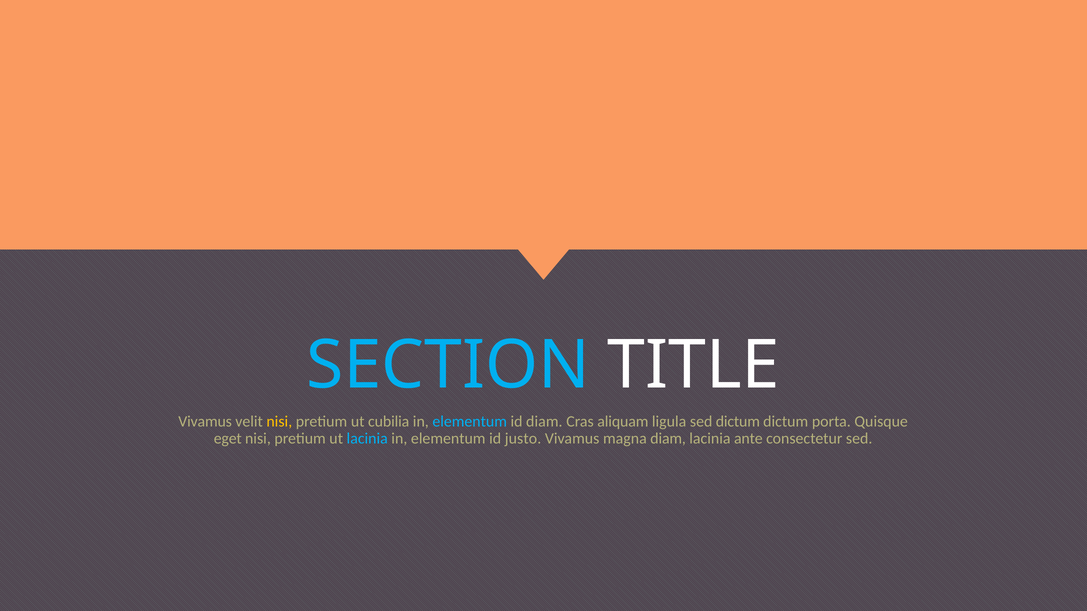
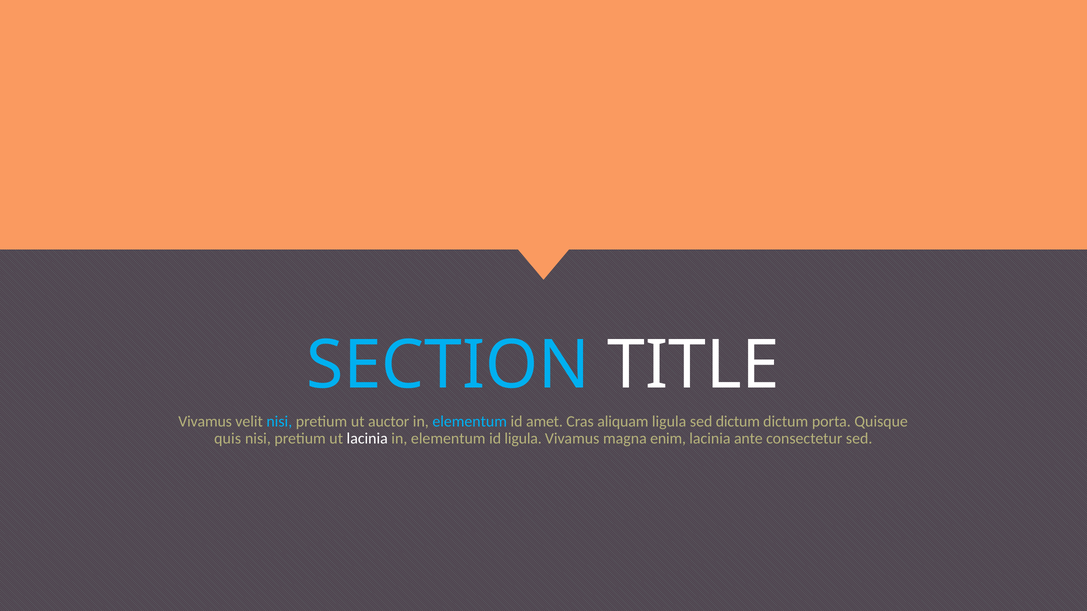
nisi colour: yellow -> light blue (279, 422)
cubilia: cubilia -> auctor (389, 422)
id diam: diam -> amet (544, 422)
eget: eget -> quis (228, 439)
lacinia colour: light blue -> white (367, 439)
id justo: justo -> ligula (523, 439)
magna diam: diam -> enim (668, 439)
